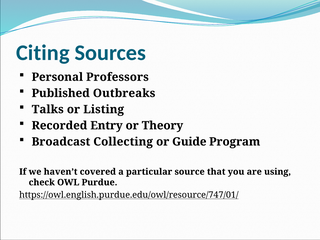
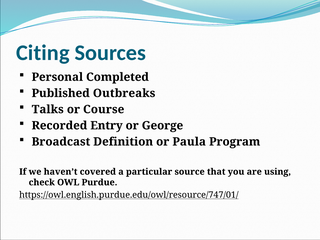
Professors: Professors -> Completed (117, 77)
Listing: Listing -> Course (104, 109)
Theory: Theory -> George (162, 126)
Collecting: Collecting -> Definition (123, 142)
Guide: Guide -> Paula (189, 142)
